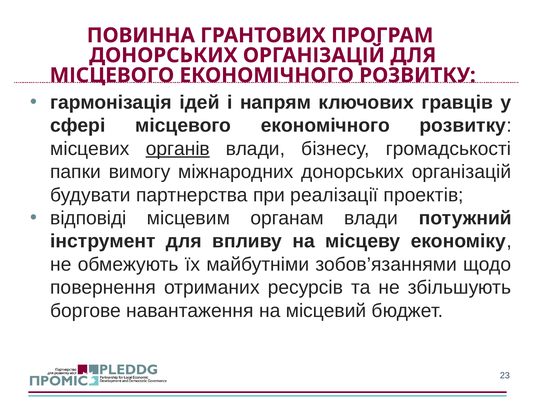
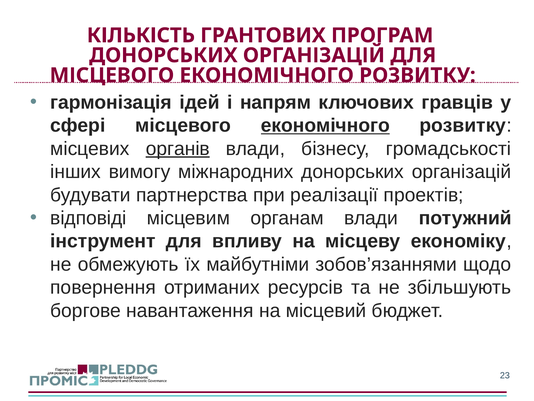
ПОВИННА: ПОВИННА -> КІЛЬКІСТЬ (141, 35)
економічного underline: none -> present (325, 125)
папки: папки -> інших (76, 172)
